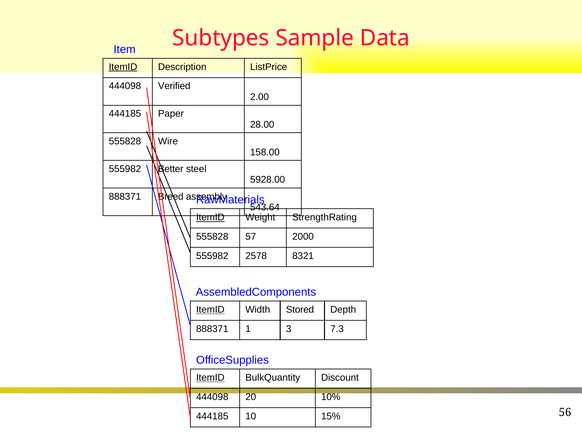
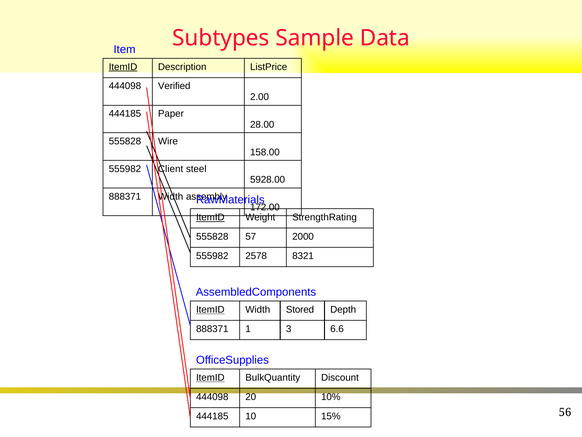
Better: Better -> Client (171, 169)
888371 Breed: Breed -> Width (171, 196)
543.64: 543.64 -> 172.00 (265, 207)
7.3: 7.3 -> 6.6 (337, 329)
